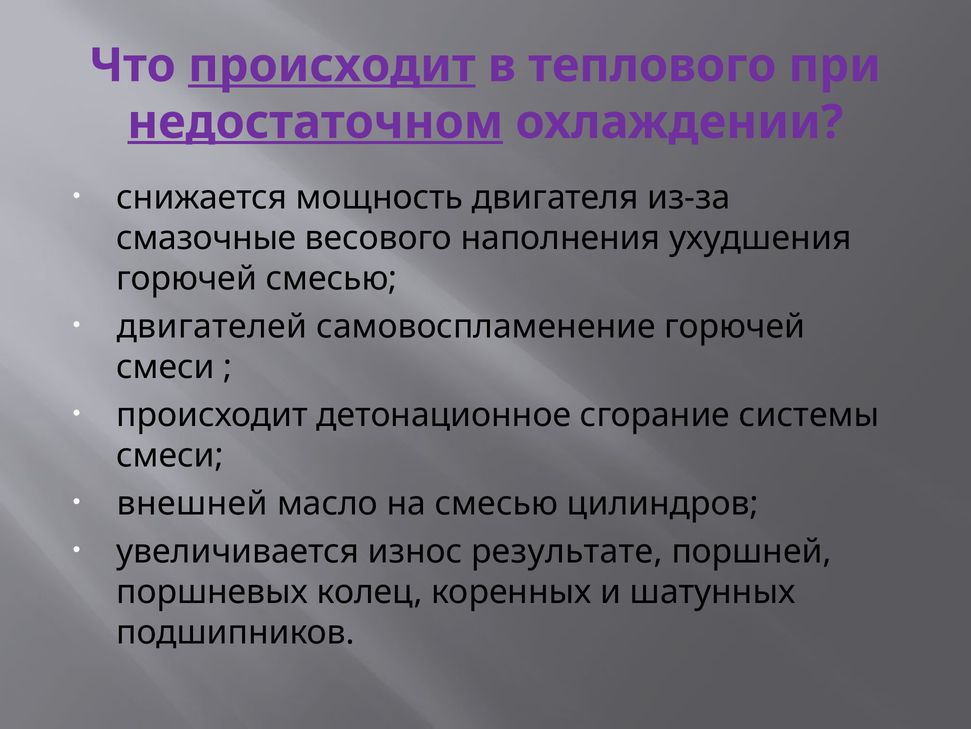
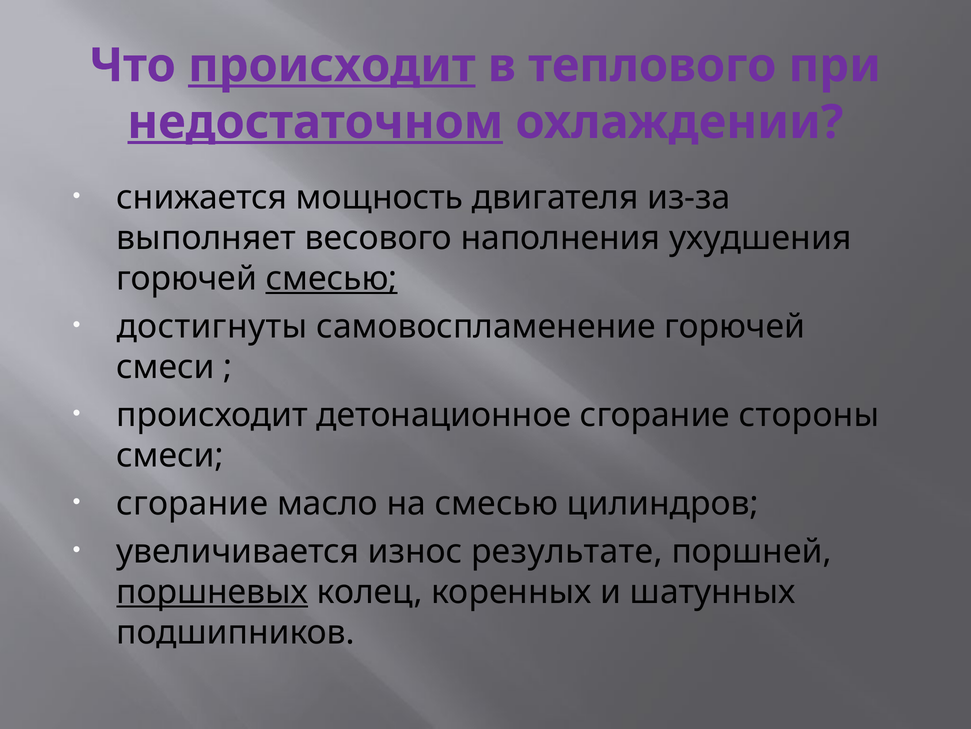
смазочные: смазочные -> выполняет (206, 238)
смесью underline: none -> present (332, 278)
двигателей: двигателей -> достигнуты (212, 326)
системы: системы -> стороны (809, 415)
внешней: внешней -> сгорание (192, 503)
поршневых underline: none -> present (212, 592)
